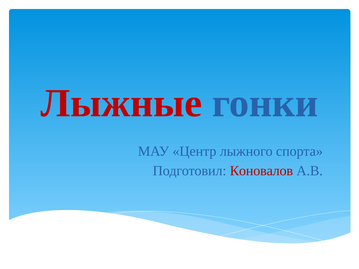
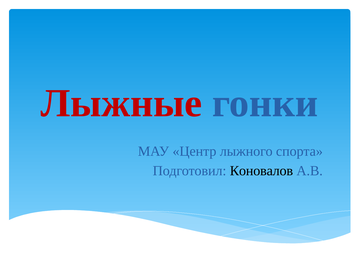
Коновалов colour: red -> black (261, 171)
